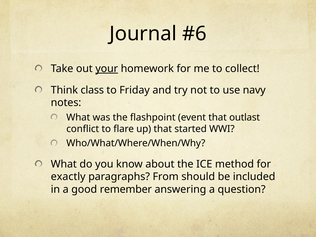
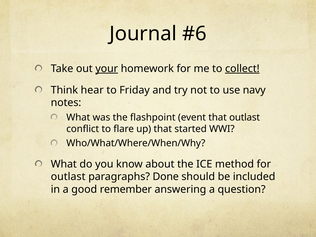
collect underline: none -> present (242, 69)
class: class -> hear (92, 90)
exactly: exactly -> outlast (68, 177)
From: From -> Done (166, 177)
